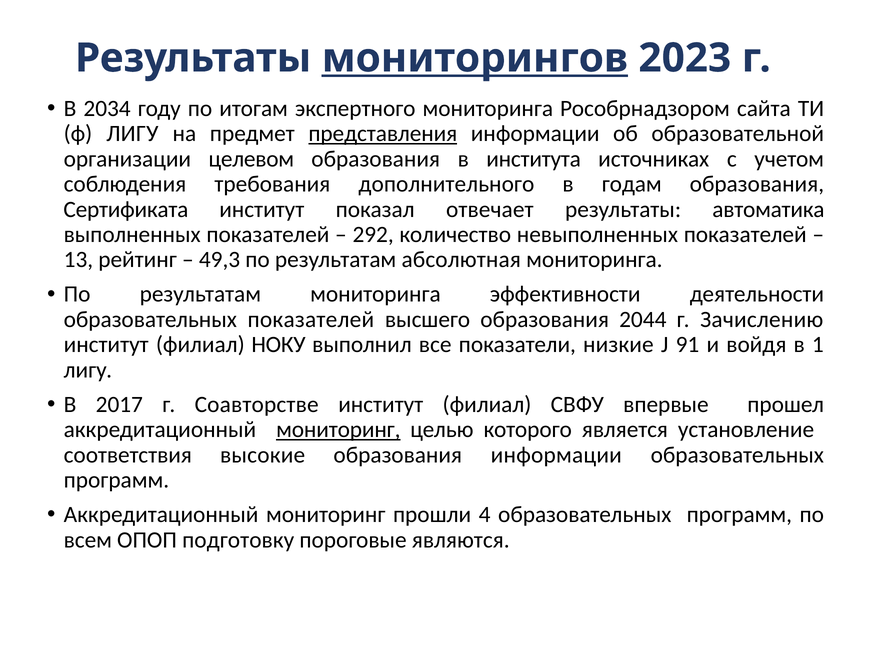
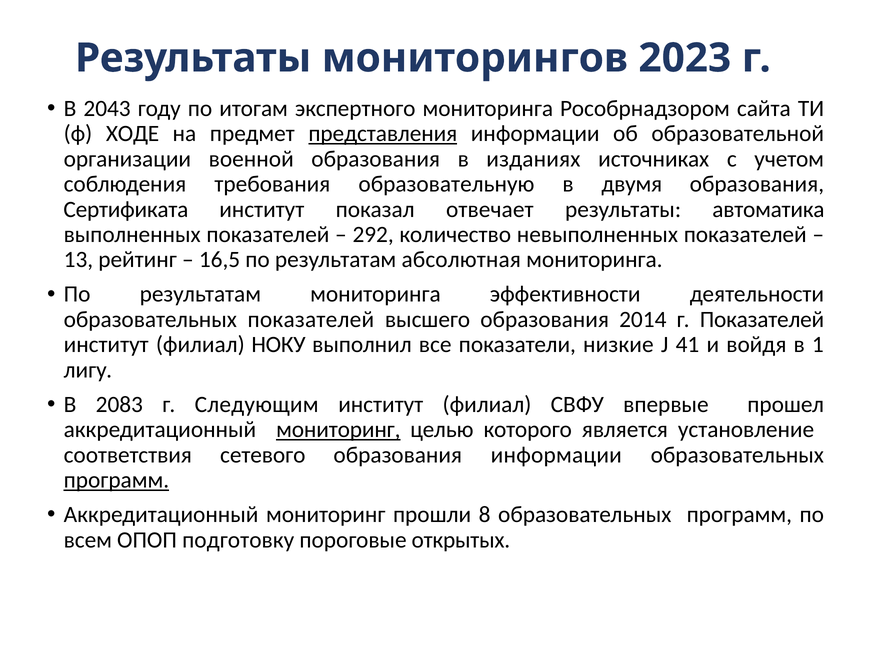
мониторингов underline: present -> none (475, 58)
2034: 2034 -> 2043 (107, 108)
ф ЛИГУ: ЛИГУ -> ХОДЕ (133, 134)
целевом: целевом -> военной (251, 159)
института: института -> изданиях (533, 159)
дополнительного: дополнительного -> образовательную (446, 184)
годам: годам -> двумя (632, 184)
49,3: 49,3 -> 16,5 (220, 260)
2044: 2044 -> 2014 (643, 319)
г Зачислению: Зачислению -> Показателей (762, 319)
91: 91 -> 41 (687, 345)
2017: 2017 -> 2083 (119, 404)
Соавторстве: Соавторстве -> Следующим (257, 404)
высокие: высокие -> сетевого (263, 455)
программ underline: none -> present (116, 480)
4: 4 -> 8 (485, 514)
являются: являются -> открытых (461, 540)
